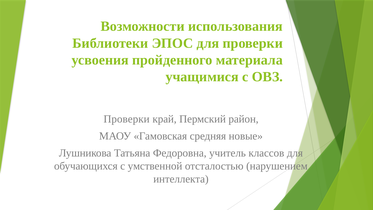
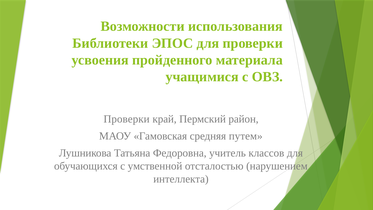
новые: новые -> путем (246, 136)
